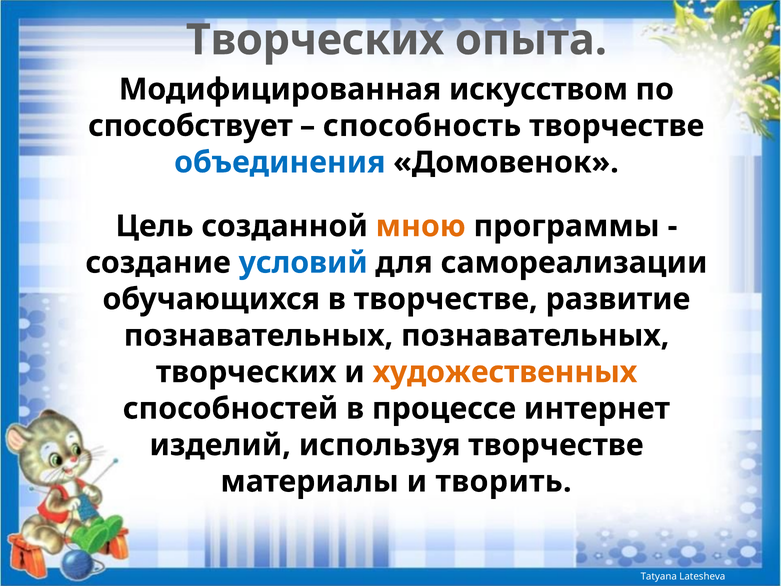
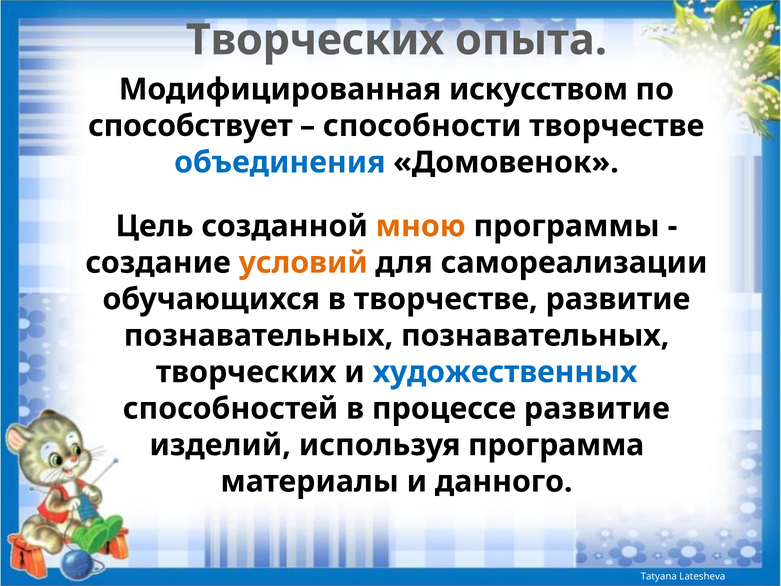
способность: способность -> способности (422, 126)
условий colour: blue -> orange (303, 263)
художественных colour: orange -> blue (505, 372)
процессе интернет: интернет -> развитие (597, 408)
используя творчестве: творчестве -> программа (556, 445)
творить: творить -> данного (504, 481)
